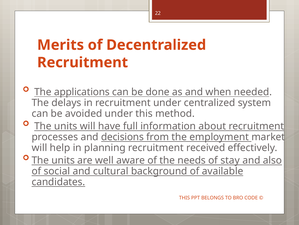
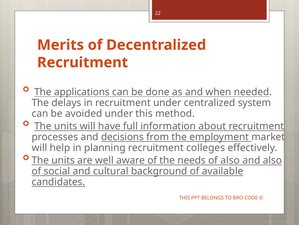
received: received -> colleges (206, 147)
of stay: stay -> also (230, 160)
